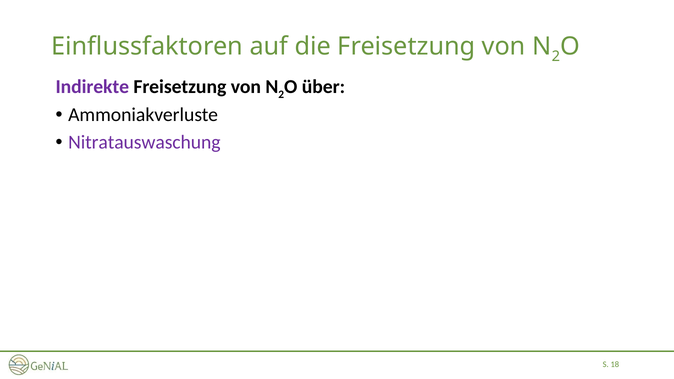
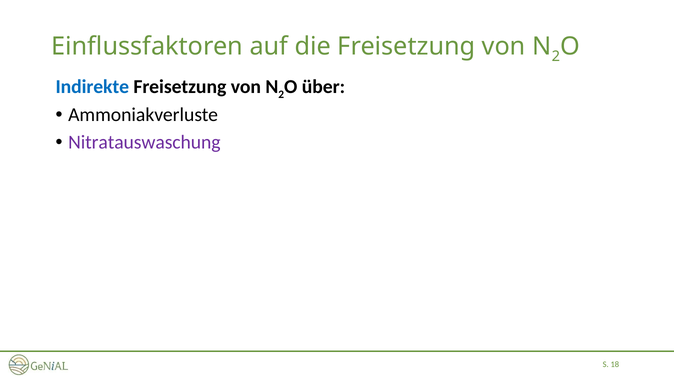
Indirekte colour: purple -> blue (92, 87)
